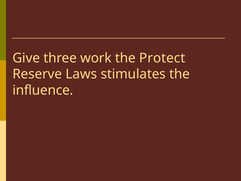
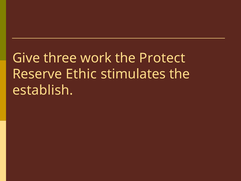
Laws: Laws -> Ethic (81, 74)
influence: influence -> establish (43, 90)
